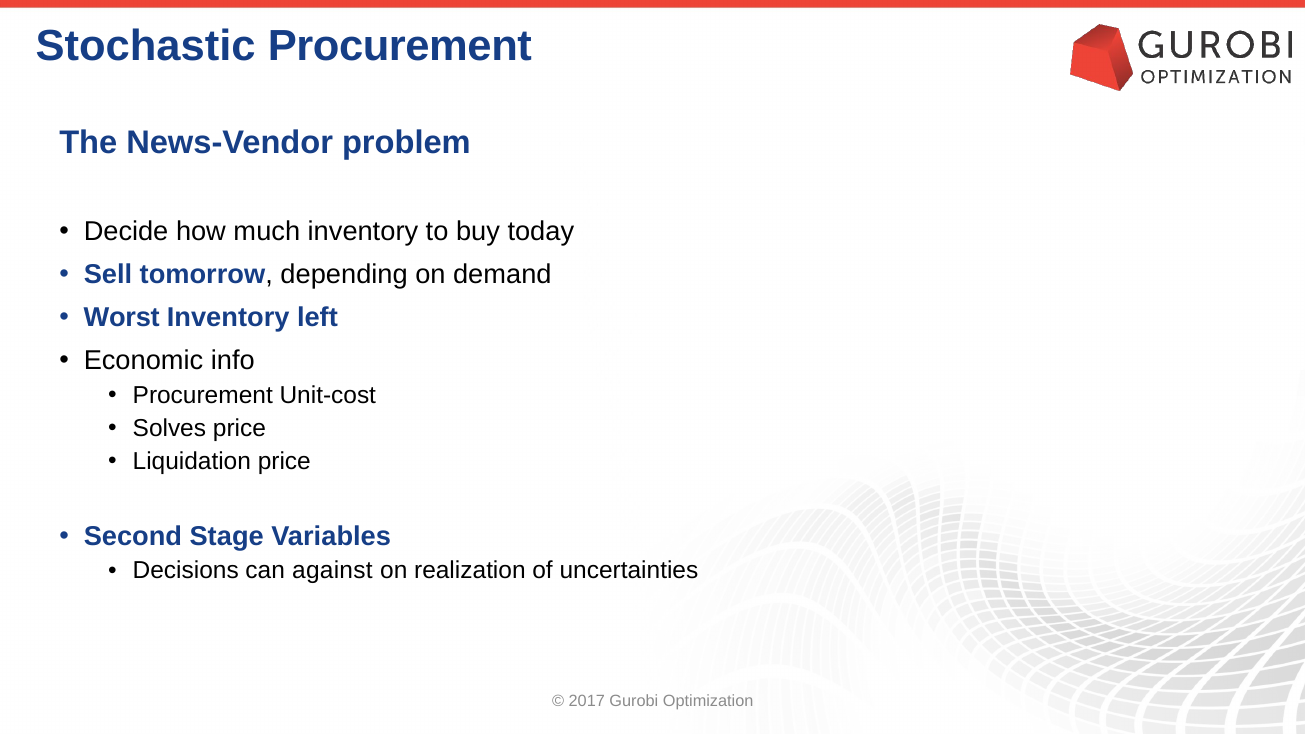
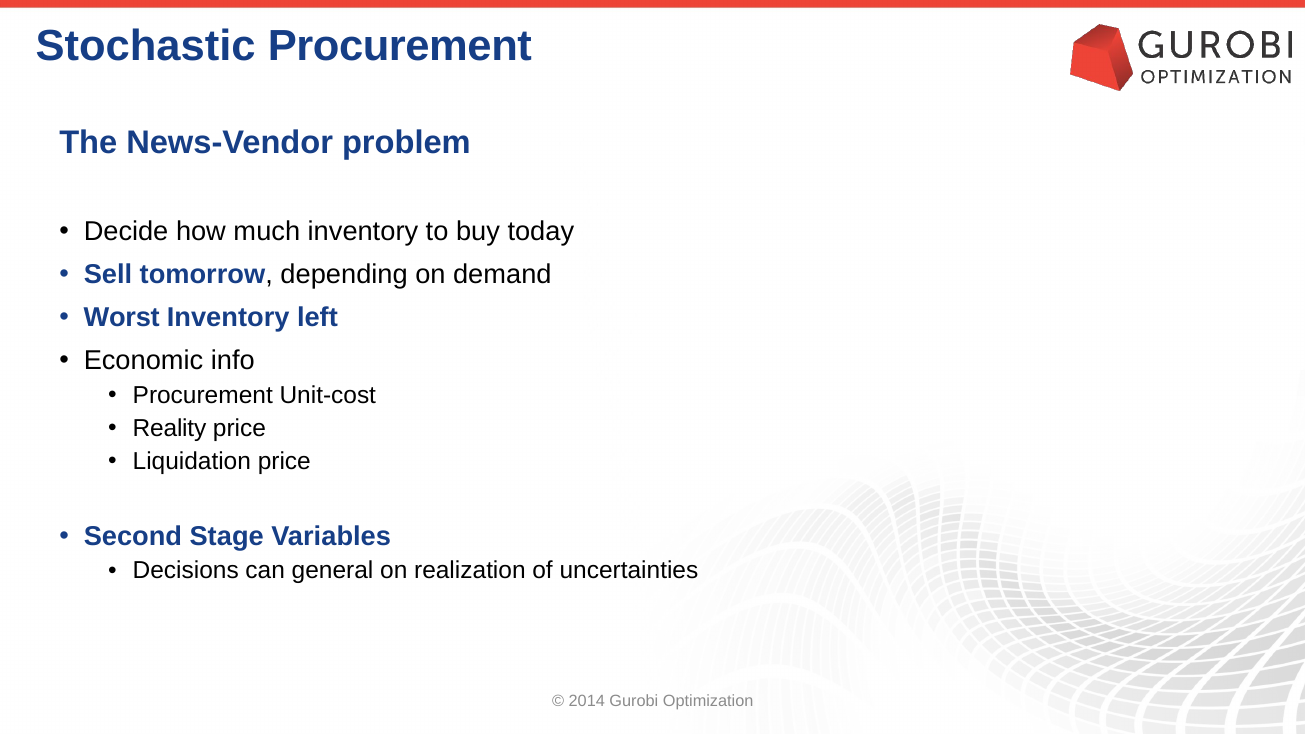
Solves: Solves -> Reality (169, 429)
against: against -> general (333, 571)
2017: 2017 -> 2014 (587, 702)
